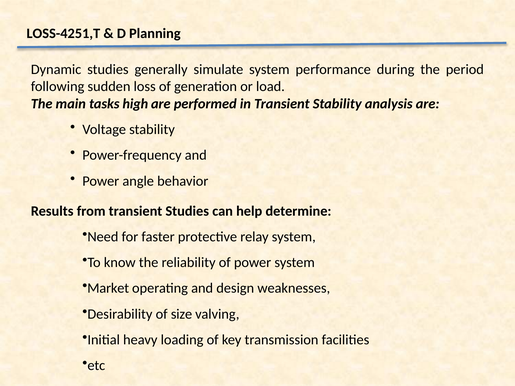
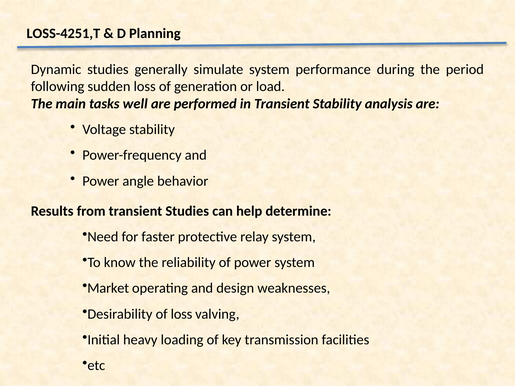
high: high -> well (135, 104)
of size: size -> loss (181, 314)
